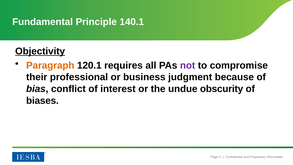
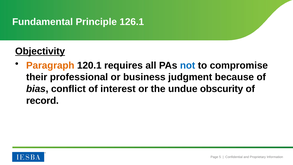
140.1: 140.1 -> 126.1 (132, 22)
not colour: purple -> blue (188, 65)
biases: biases -> record (42, 100)
